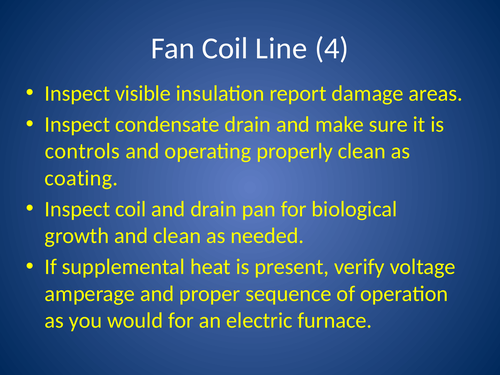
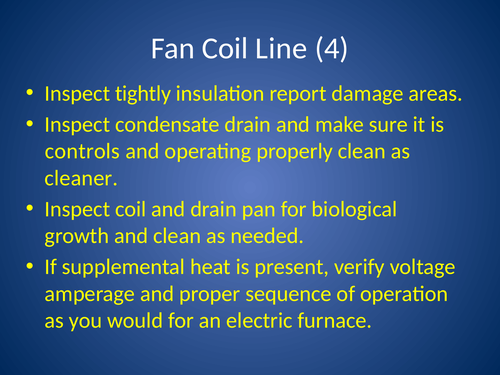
visible: visible -> tightly (143, 93)
coating: coating -> cleaner (81, 178)
